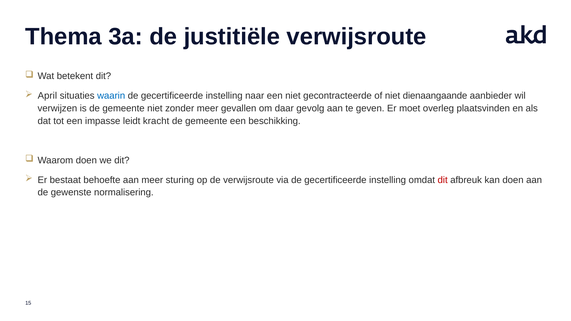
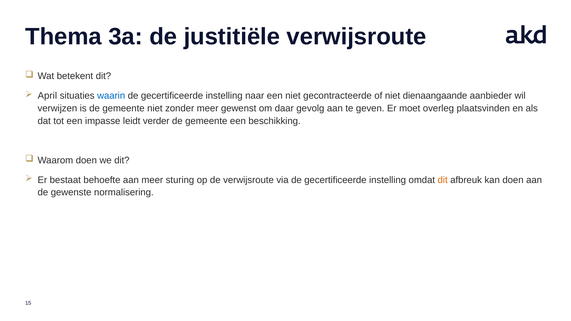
gevallen: gevallen -> gewenst (239, 108)
kracht: kracht -> verder (156, 121)
dit colour: red -> orange (443, 180)
